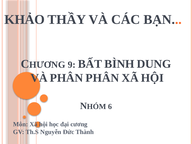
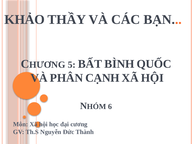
9: 9 -> 5 (72, 65)
DUNG: DUNG -> QUỐC (154, 64)
PHÂN PHÂN: PHÂN -> CẠNH (102, 78)
